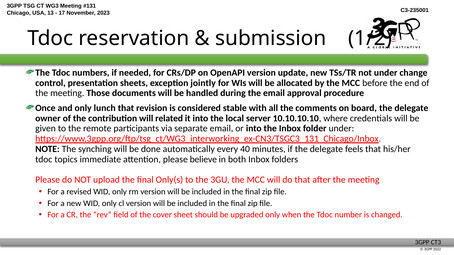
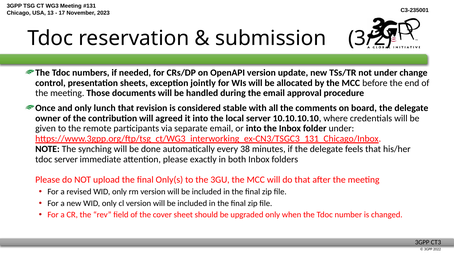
1/2: 1/2 -> 3/2 (370, 38)
related: related -> agreed (169, 118)
40: 40 -> 38 (245, 149)
tdoc topics: topics -> server (66, 159)
believe: believe -> exactly (203, 159)
